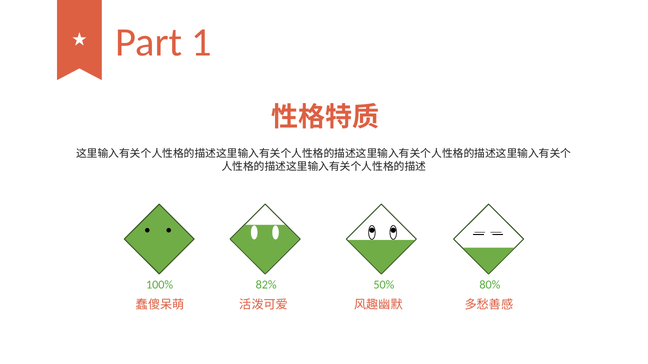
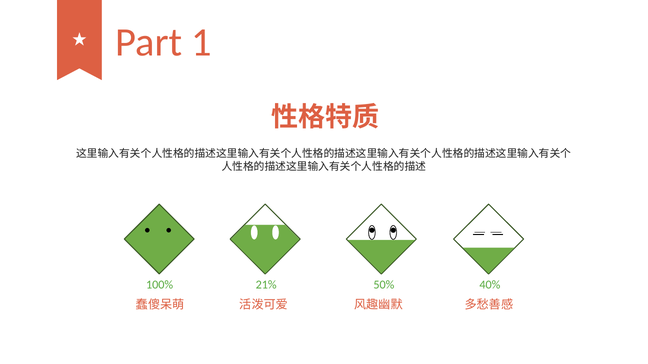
82%: 82% -> 21% (266, 285)
80%: 80% -> 40% (490, 285)
